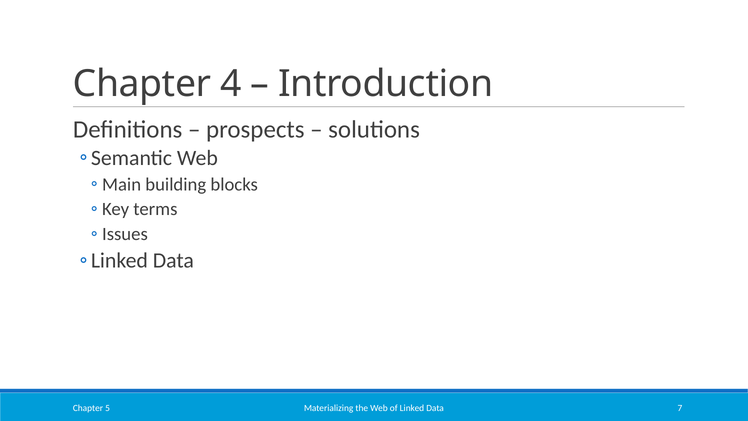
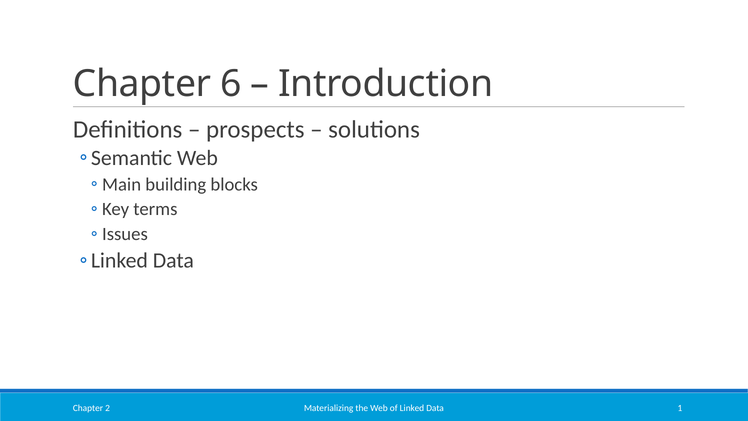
4: 4 -> 6 (231, 84)
7: 7 -> 1 (680, 408)
5: 5 -> 2 (108, 408)
